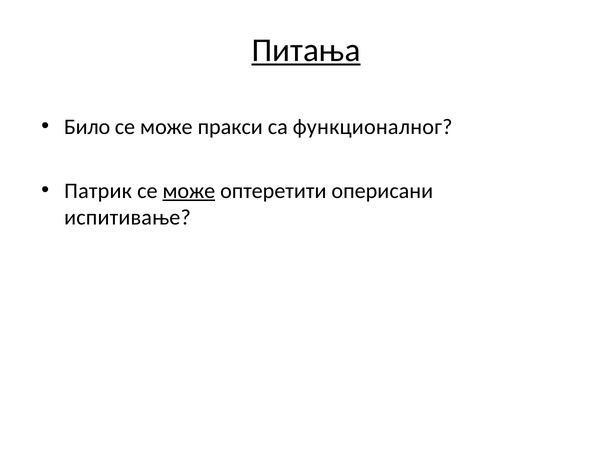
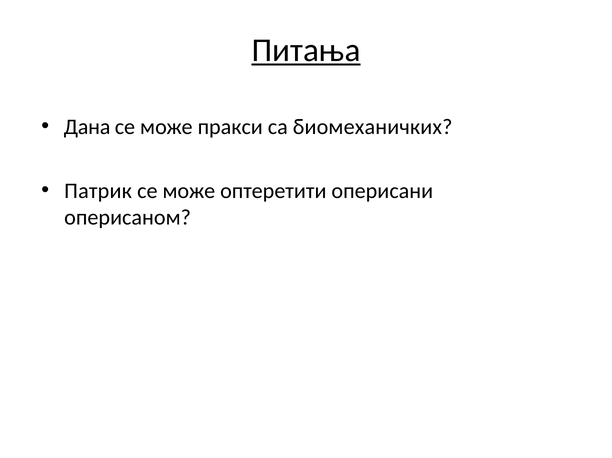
Било: Било -> Дана (87, 127)
функционалног: функционалног -> биомеханичких (373, 127)
може underline: present -> none (189, 191)
испитивање: испитивање -> оперисаном (128, 218)
